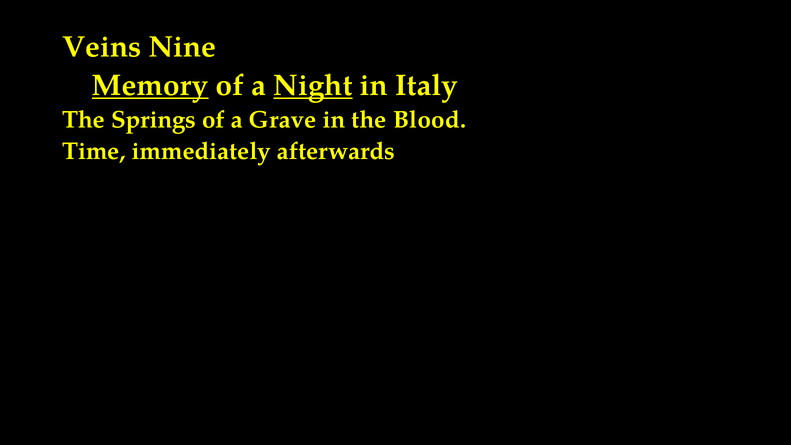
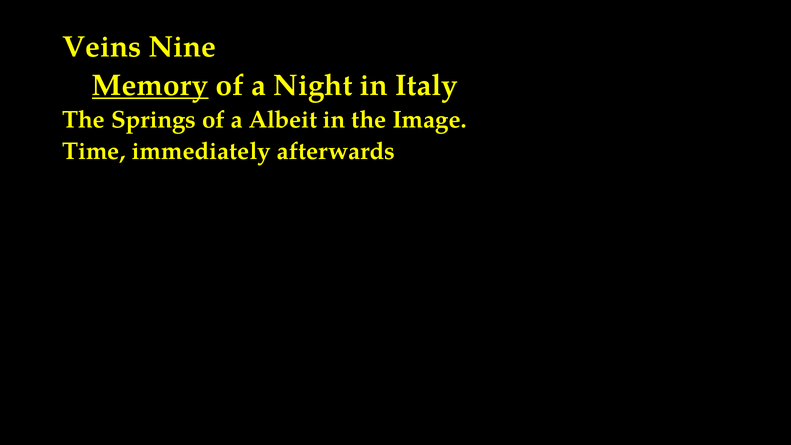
Night underline: present -> none (313, 86)
Grave: Grave -> Albeit (283, 120)
Blood: Blood -> Image (430, 120)
